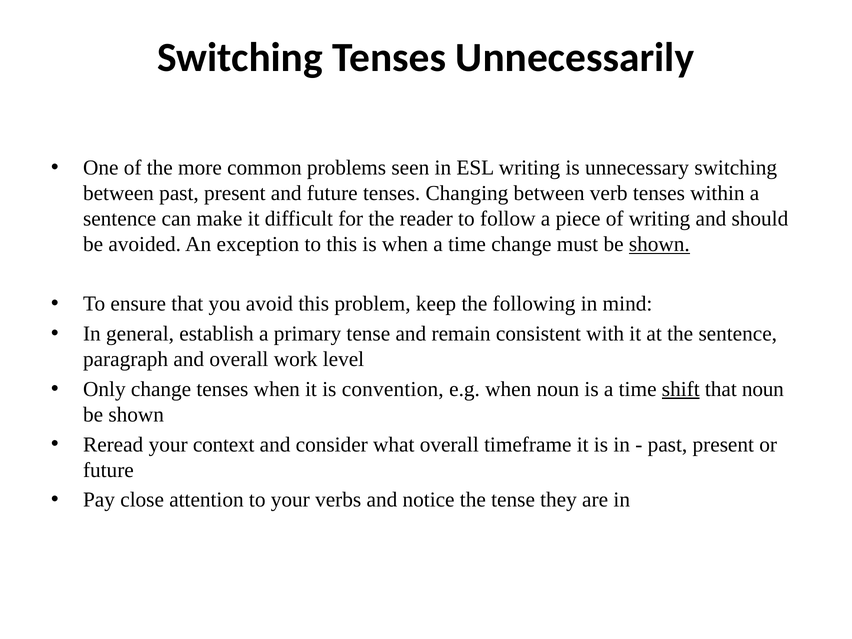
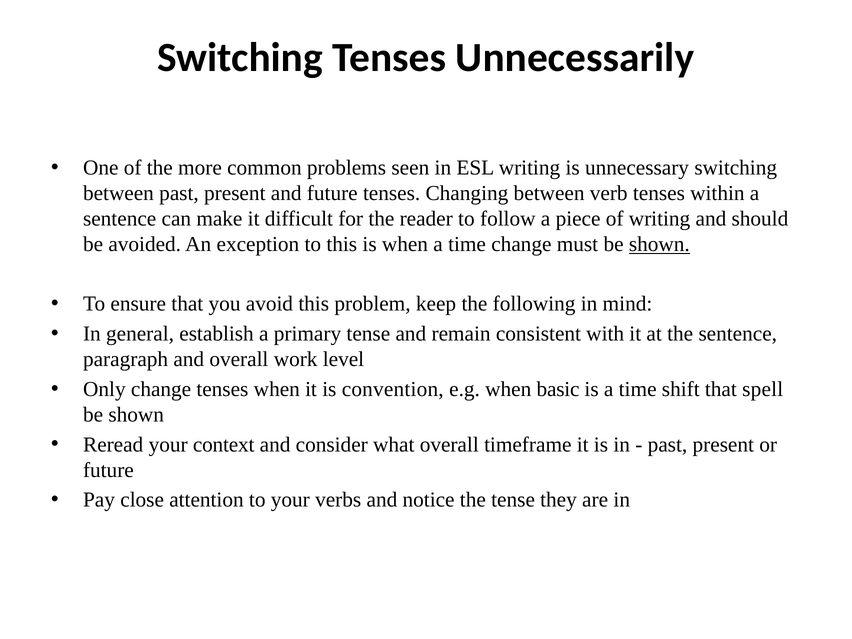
when noun: noun -> basic (558, 389)
shift underline: present -> none (681, 389)
that noun: noun -> spell (763, 389)
